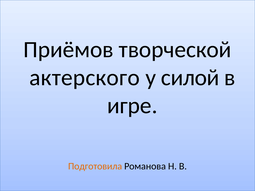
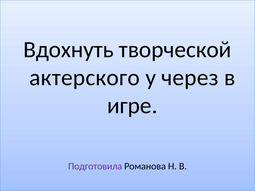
Приёмов: Приёмов -> Вдохнуть (68, 50)
силой: силой -> через (190, 78)
Подготовила colour: orange -> purple (95, 166)
